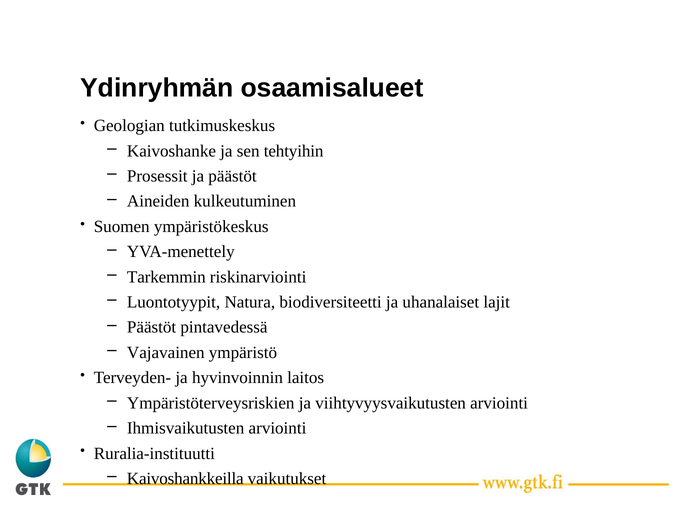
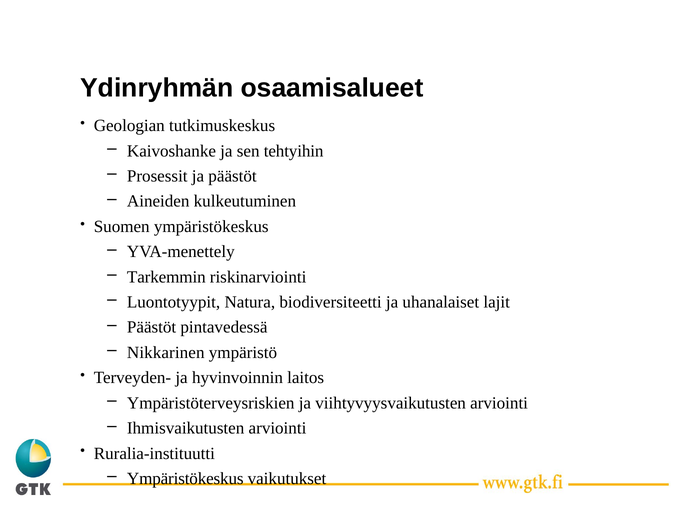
Vajavainen: Vajavainen -> Nikkarinen (166, 353)
Kaivoshankkeilla: Kaivoshankkeilla -> Ympäristökeskus (185, 479)
